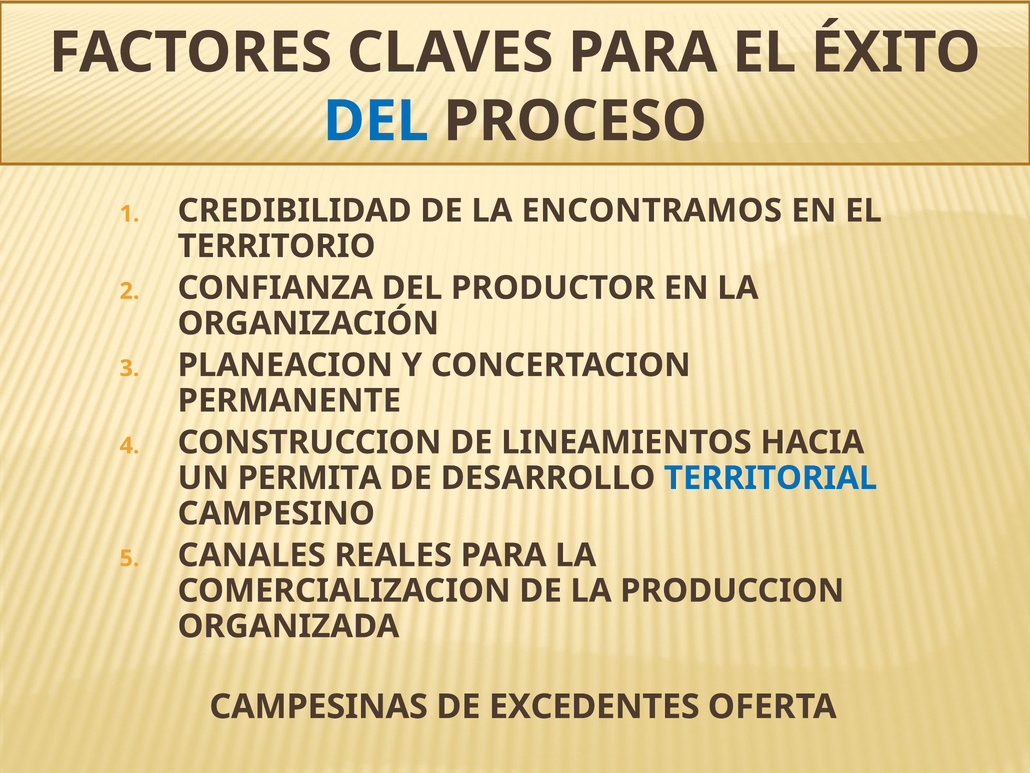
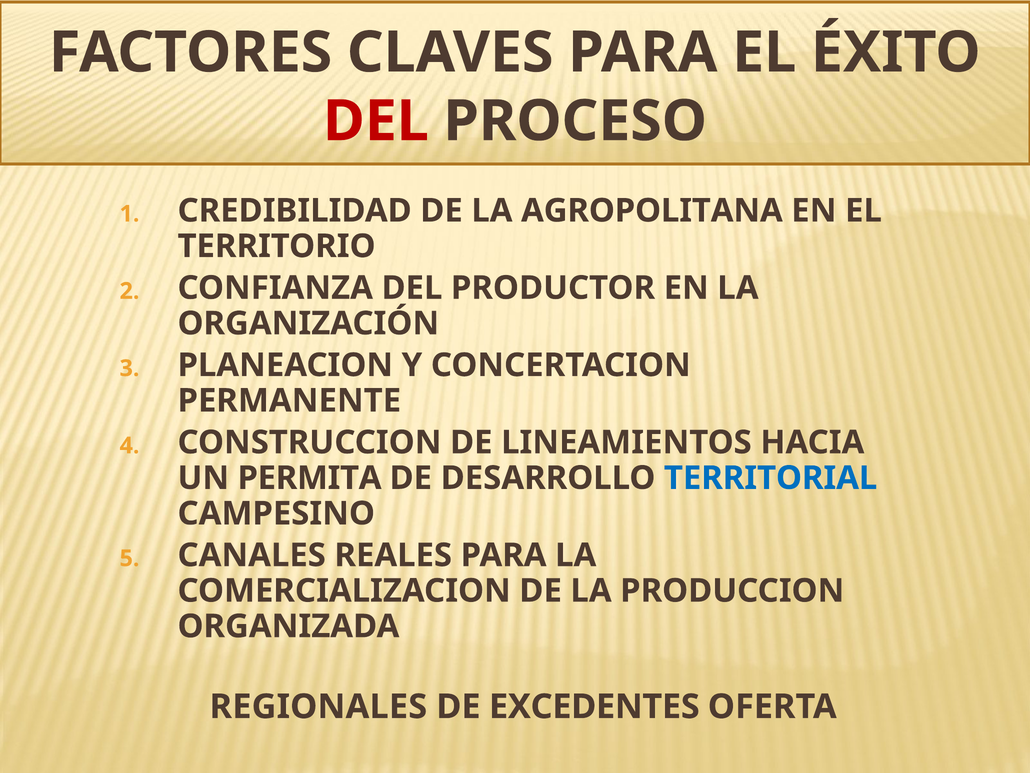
DEL colour: blue -> red (376, 121)
ENCONTRAMOS: ENCONTRAMOS -> AGROPOLITANA (652, 211)
CAMPESINAS: CAMPESINAS -> REGIONALES (318, 706)
